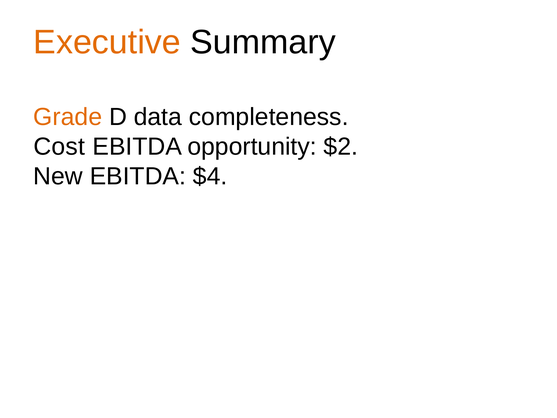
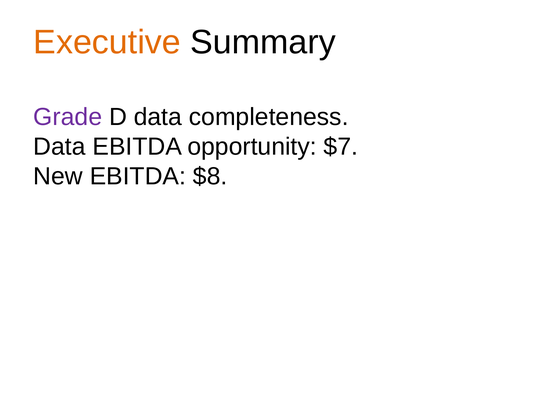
Grade colour: orange -> purple (68, 117)
Cost: Cost -> Data (59, 147)
$2: $2 -> $7 (341, 147)
$4: $4 -> $8 (210, 176)
